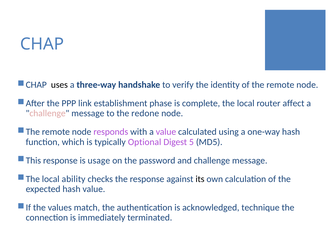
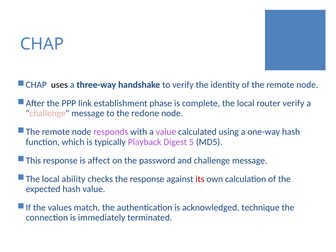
router affect: affect -> verify (293, 103)
Optional: Optional -> Playback (145, 142)
usage: usage -> affect (99, 160)
its colour: black -> red (200, 179)
